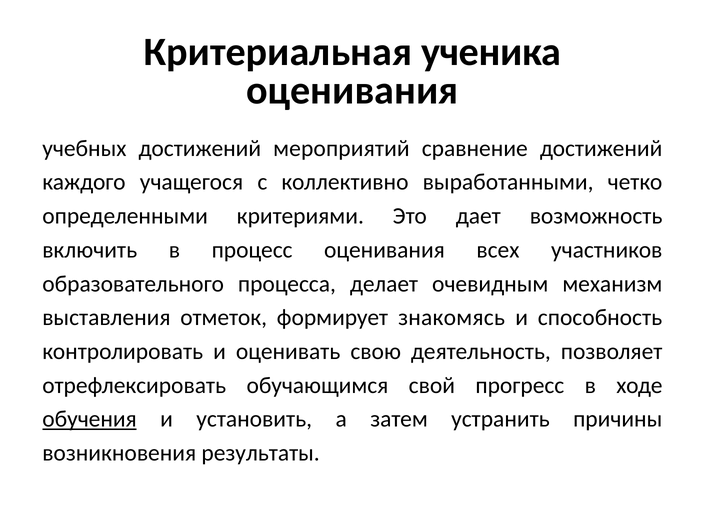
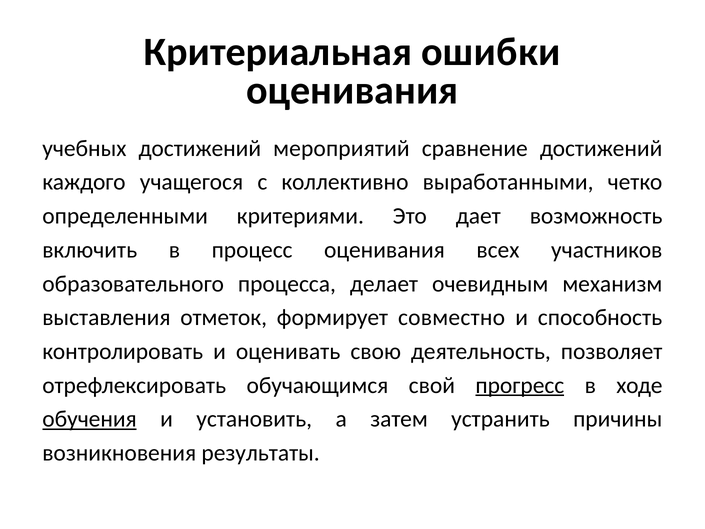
ученика: ученика -> ошибки (491, 52)
знакомясь: знакомясь -> совместно (452, 317)
прогресс underline: none -> present (520, 385)
